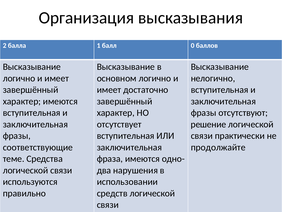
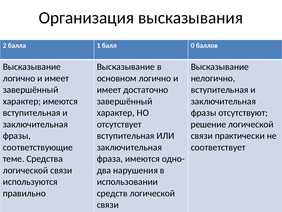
продолжайте: продолжайте -> соответствует (218, 147)
